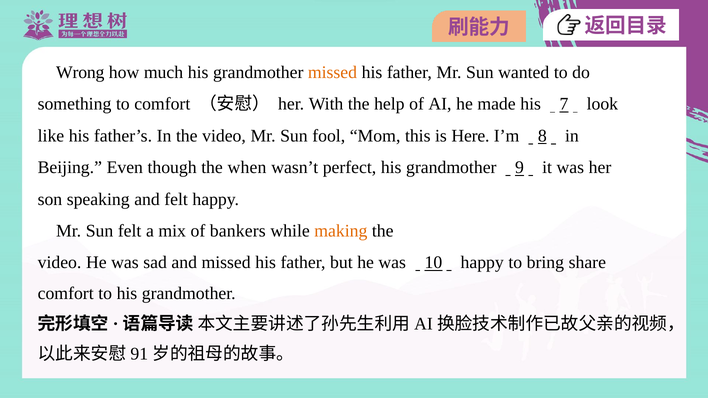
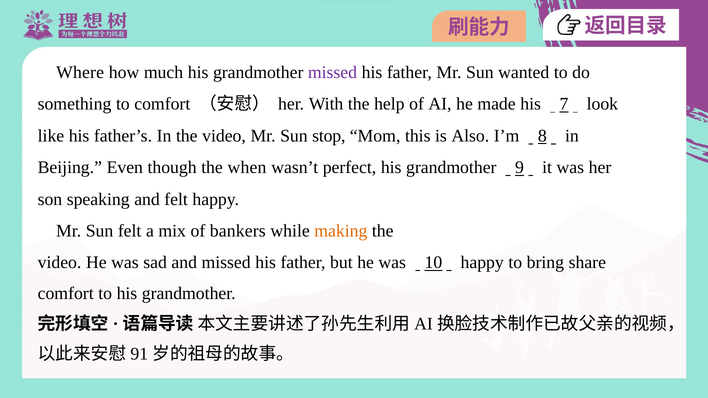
Wrong: Wrong -> Where (80, 72)
missed colour: orange -> purple (333, 72)
fool: fool -> stop (329, 136)
Here: Here -> Also (470, 136)
